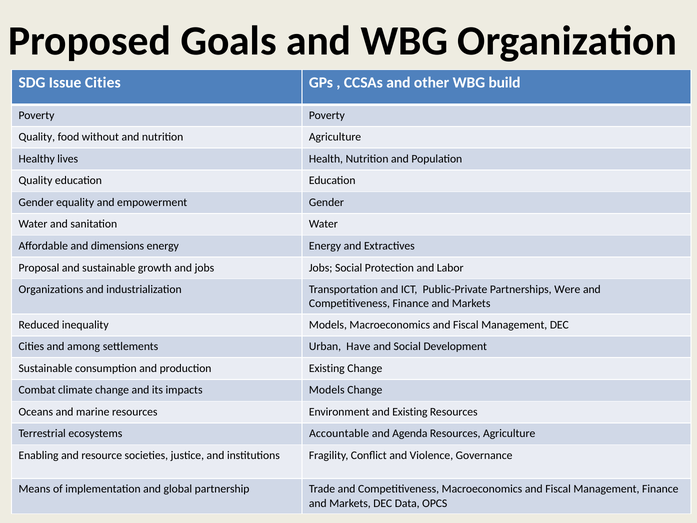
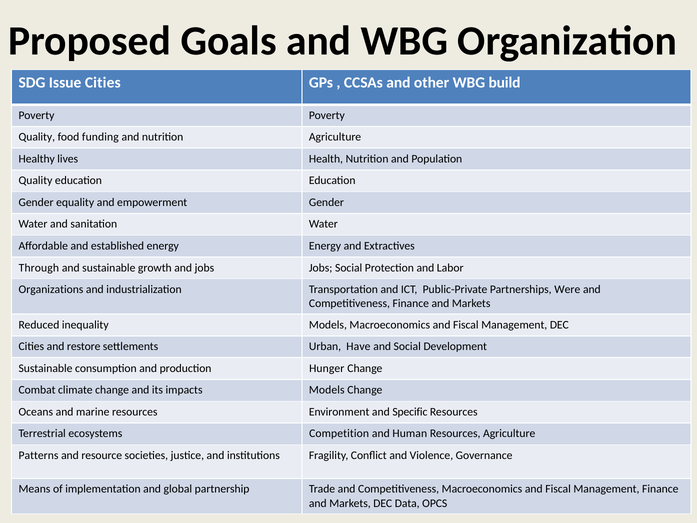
without: without -> funding (100, 137)
dimensions: dimensions -> established (118, 246)
Proposal: Proposal -> Through (39, 268)
among: among -> restore (84, 346)
production Existing: Existing -> Hunger (327, 368)
and Existing: Existing -> Specific (410, 412)
Accountable: Accountable -> Competition (339, 433)
Agenda: Agenda -> Human (410, 433)
Enabling: Enabling -> Patterns (39, 455)
